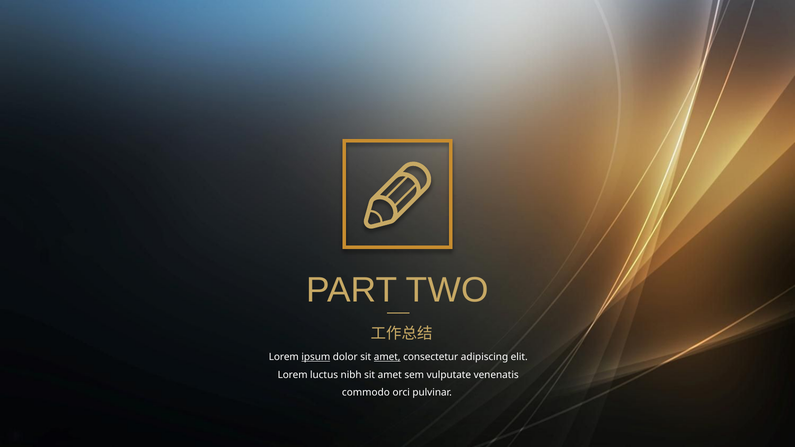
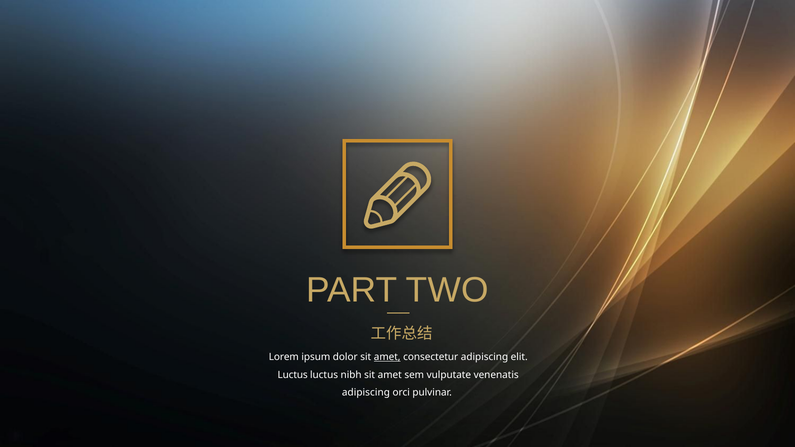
ipsum underline: present -> none (316, 357)
Lorem: Lorem -> Luctus (293, 375)
commodo: commodo -> adipiscing (366, 393)
